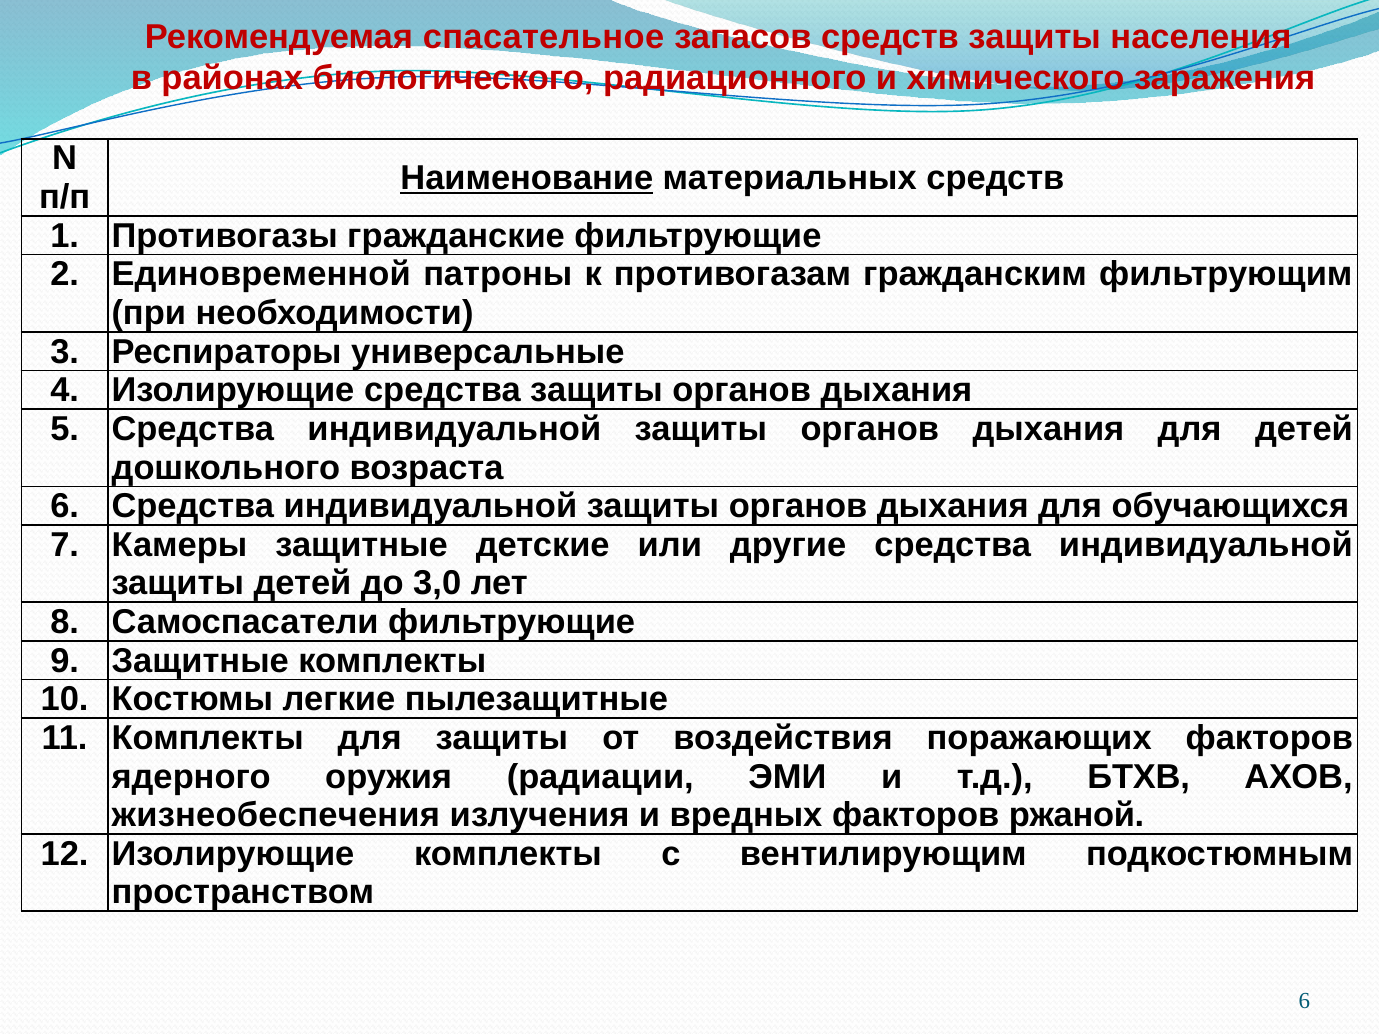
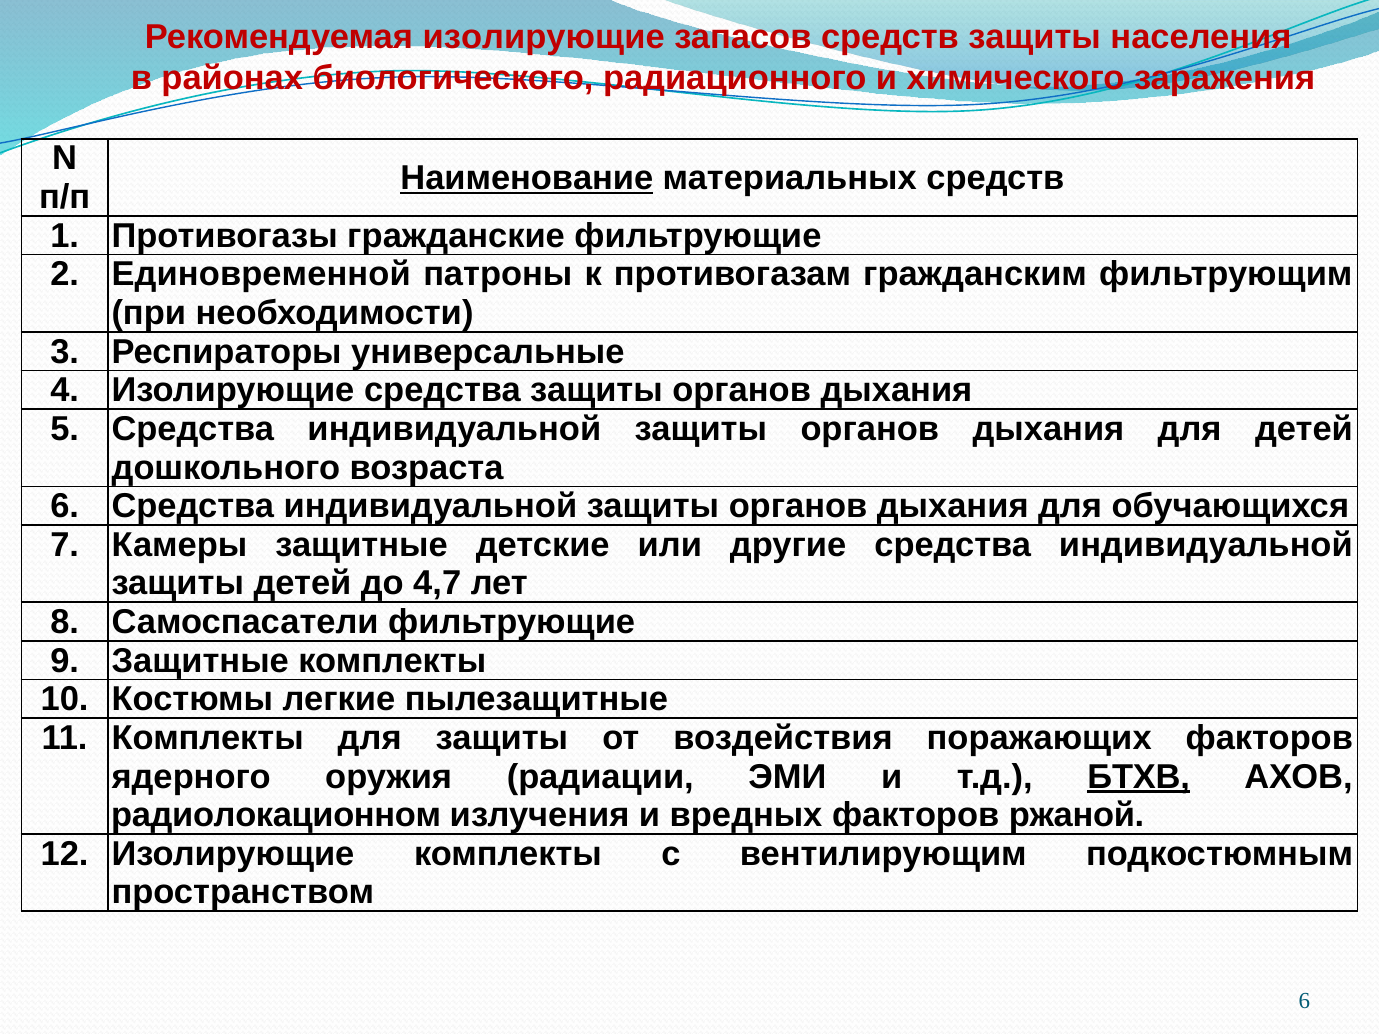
Рекомендуемая спасательное: спасательное -> изолирующие (544, 37)
3,0: 3,0 -> 4,7 (437, 584)
БТХВ underline: none -> present (1139, 777)
жизнеобеспечения: жизнеобеспечения -> радиолокационном (276, 815)
